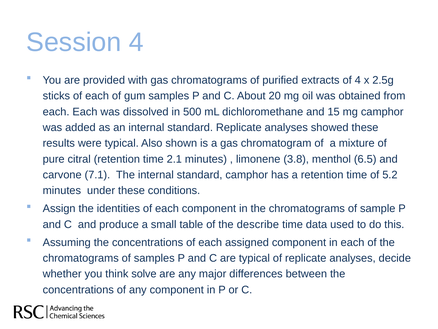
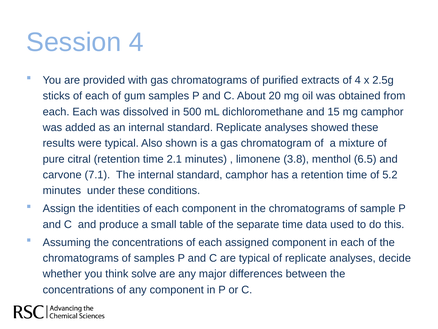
describe: describe -> separate (258, 224)
